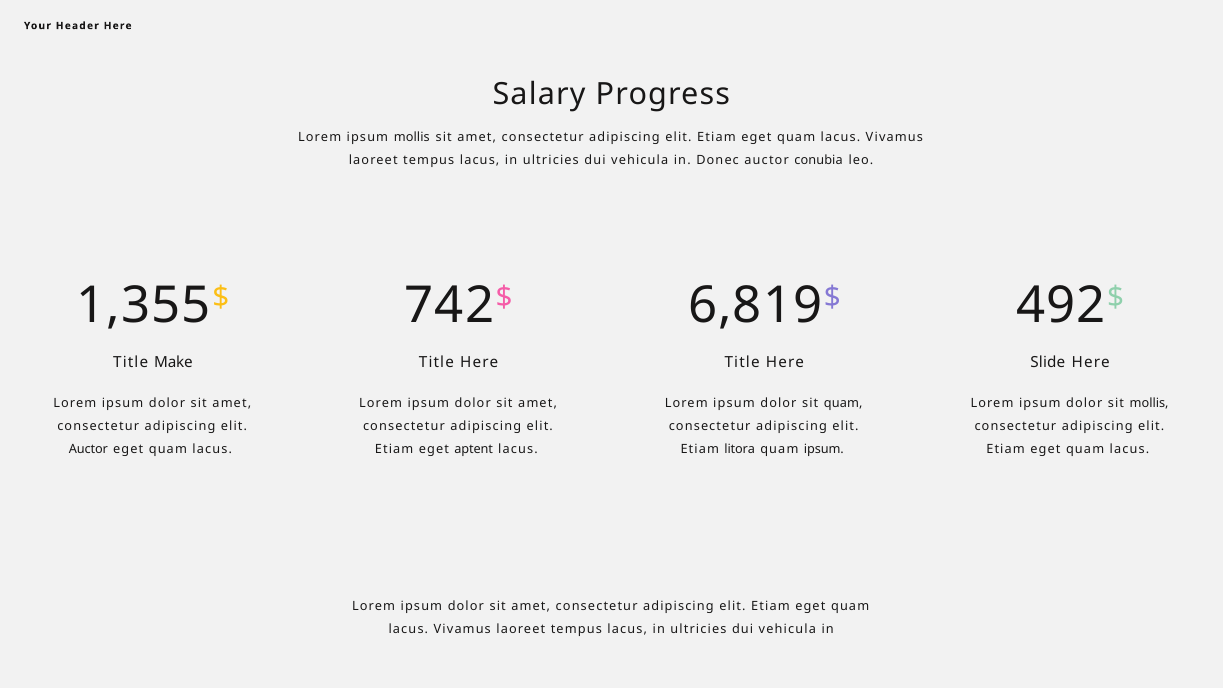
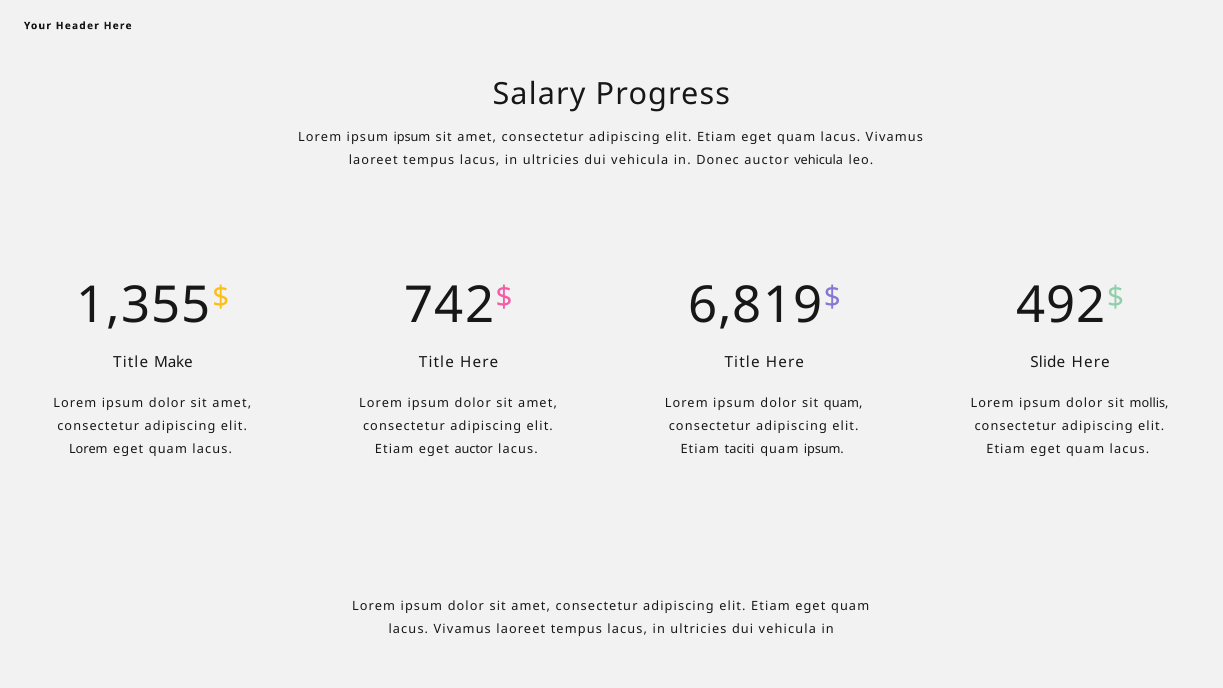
ipsum mollis: mollis -> ipsum (412, 137)
auctor conubia: conubia -> vehicula (819, 160)
Auctor: Auctor -> Lorem (88, 449)
eget aptent: aptent -> auctor (474, 449)
litora: litora -> taciti (740, 449)
